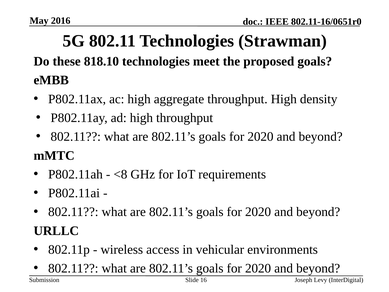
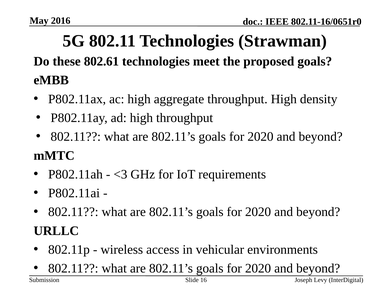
818.10: 818.10 -> 802.61 (101, 61)
<8: <8 -> <3 (120, 174)
